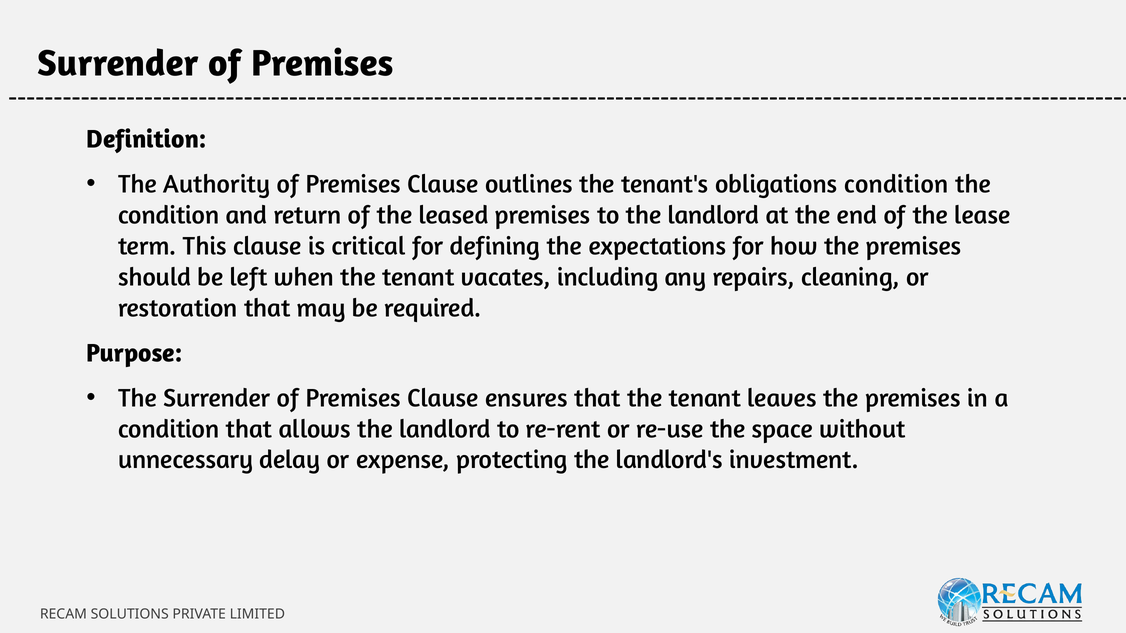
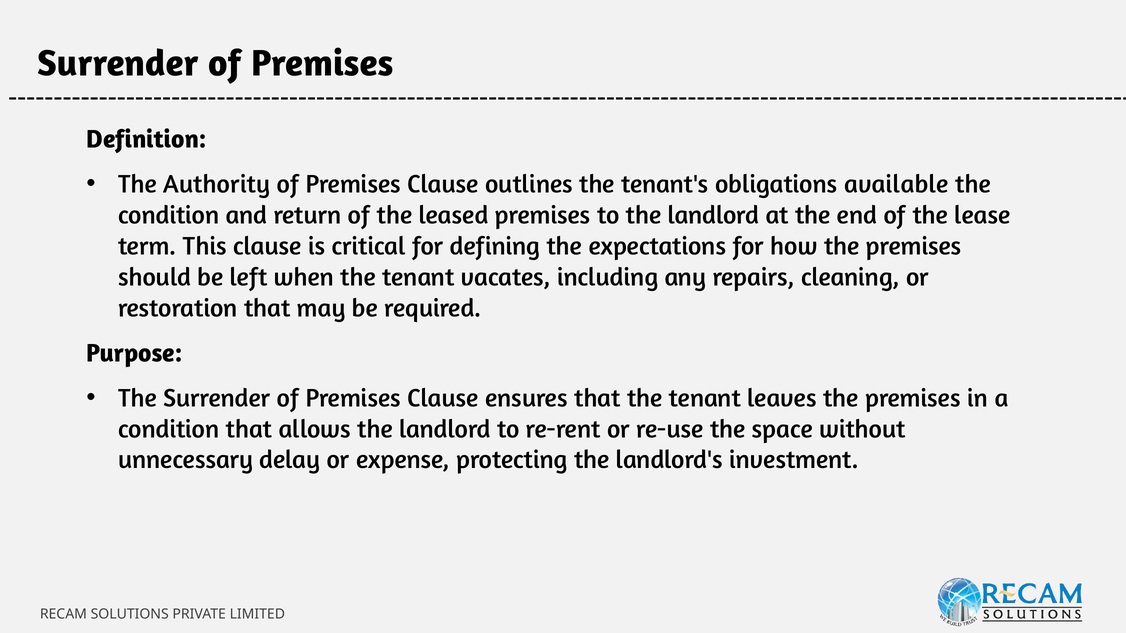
obligations condition: condition -> available (896, 184)
